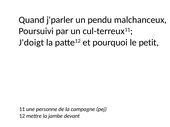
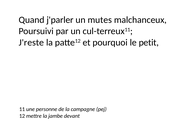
pendu: pendu -> mutes (100, 20)
J'doigt: J'doigt -> J'reste (31, 43)
